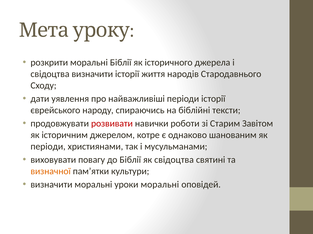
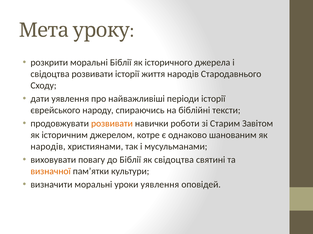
свідоцтва визначити: визначити -> розвивати (92, 74)
розвивати colour: red -> orange (112, 124)
періоди: періоди -> народів (48, 147)
уроки моральні: моральні -> уявлення (160, 185)
